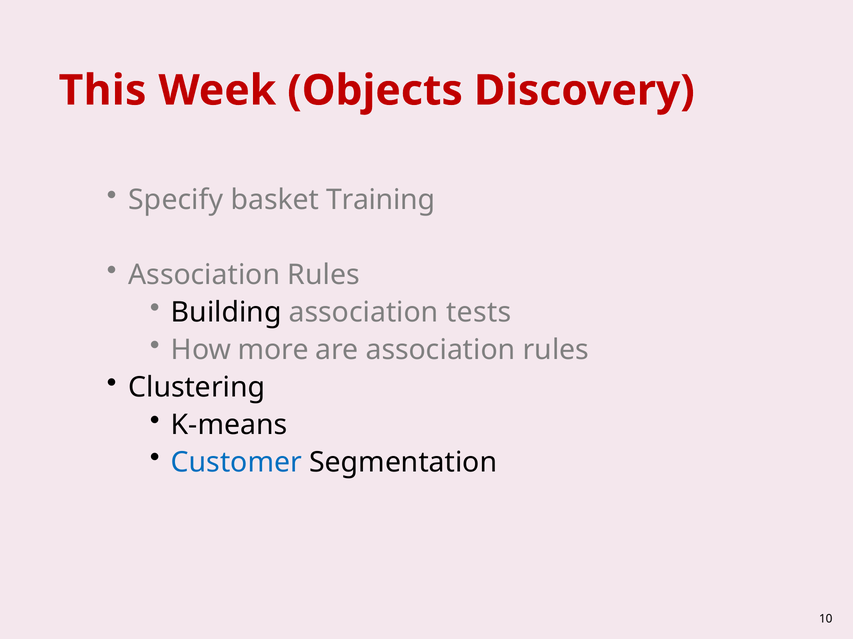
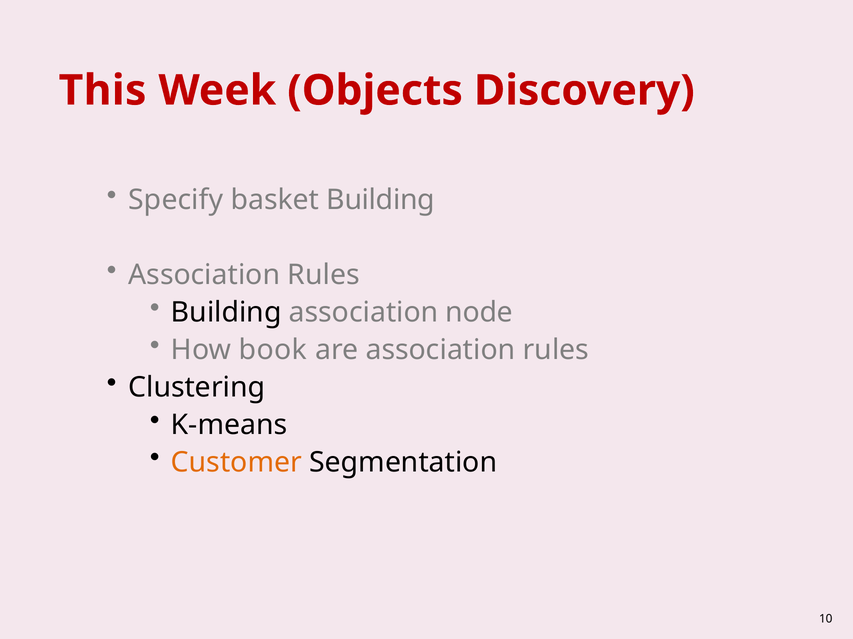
basket Training: Training -> Building (381, 200)
tests: tests -> node (479, 313)
more: more -> book (273, 350)
Customer colour: blue -> orange (236, 463)
